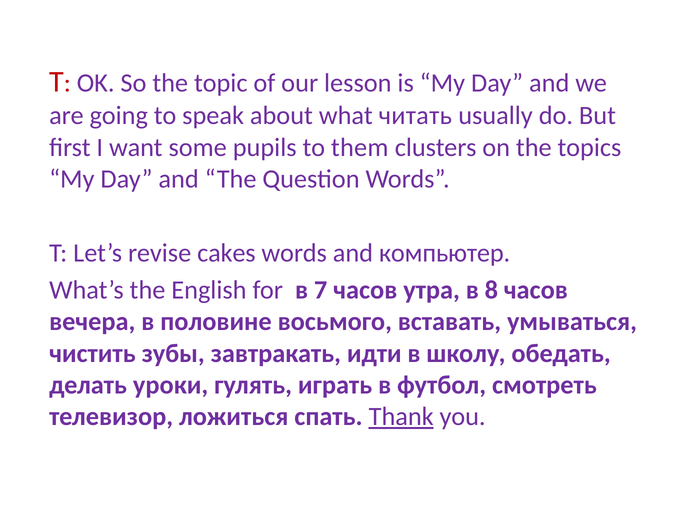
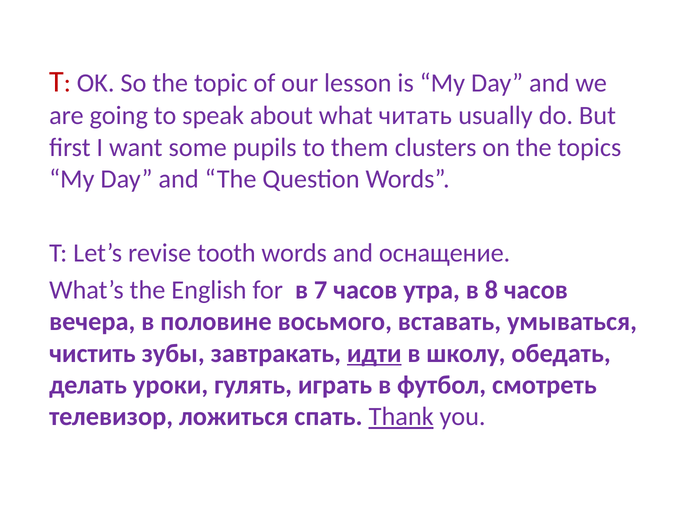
cakes: cakes -> tooth (226, 253)
компьютер: компьютер -> оснащение (445, 253)
идти underline: none -> present (374, 353)
